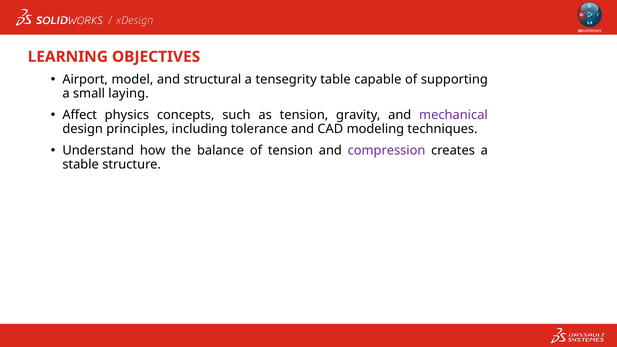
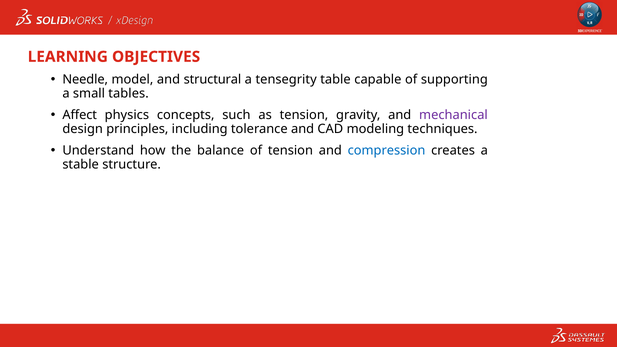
Airport: Airport -> Needle (85, 80)
laying: laying -> tables (129, 94)
compression colour: purple -> blue (387, 151)
